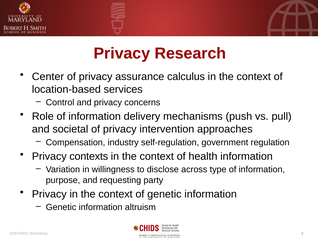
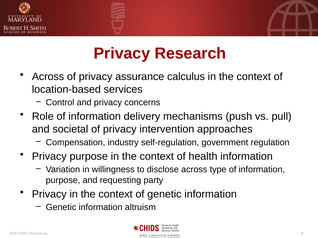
Center: Center -> Across (48, 77)
Privacy contexts: contexts -> purpose (89, 157)
